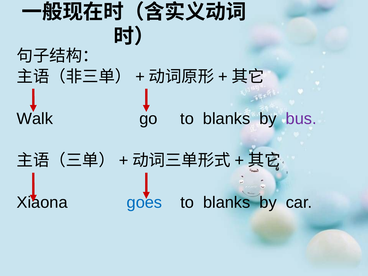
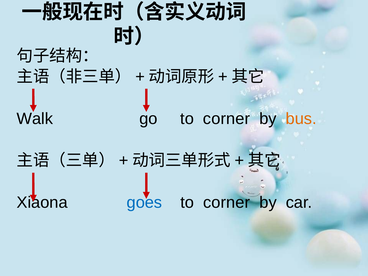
go to blanks: blanks -> corner (227, 119)
bus colour: purple -> orange (301, 119)
blanks: blanks -> corner (227, 202)
